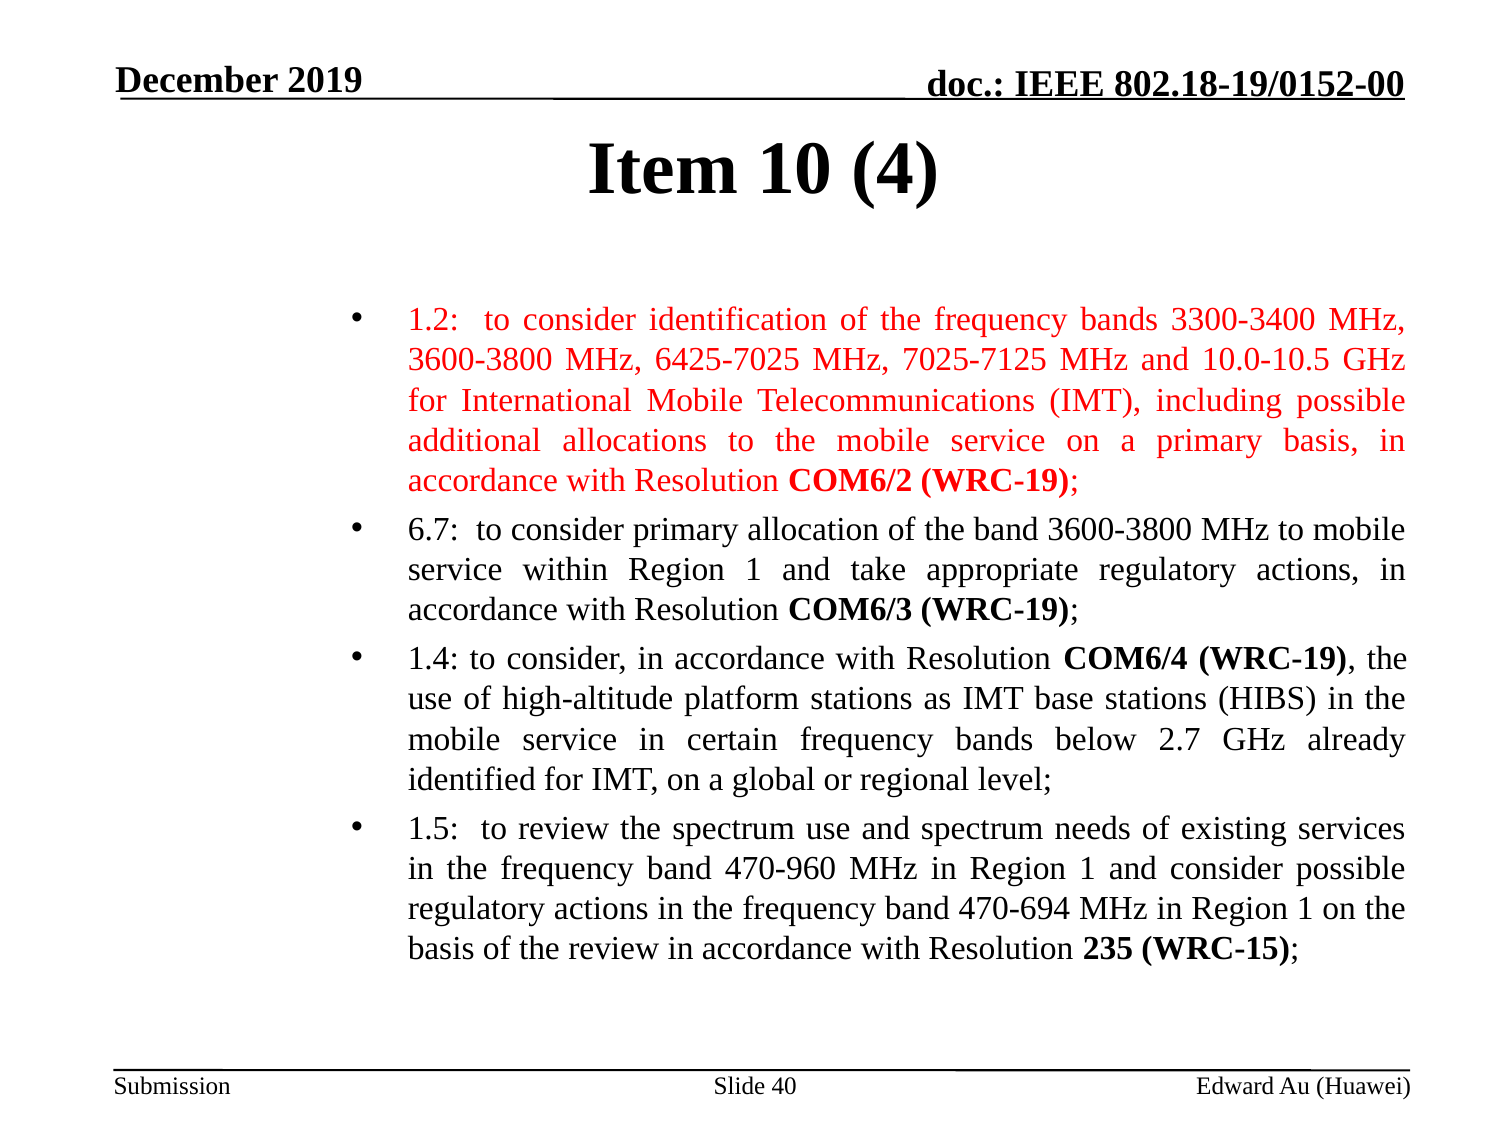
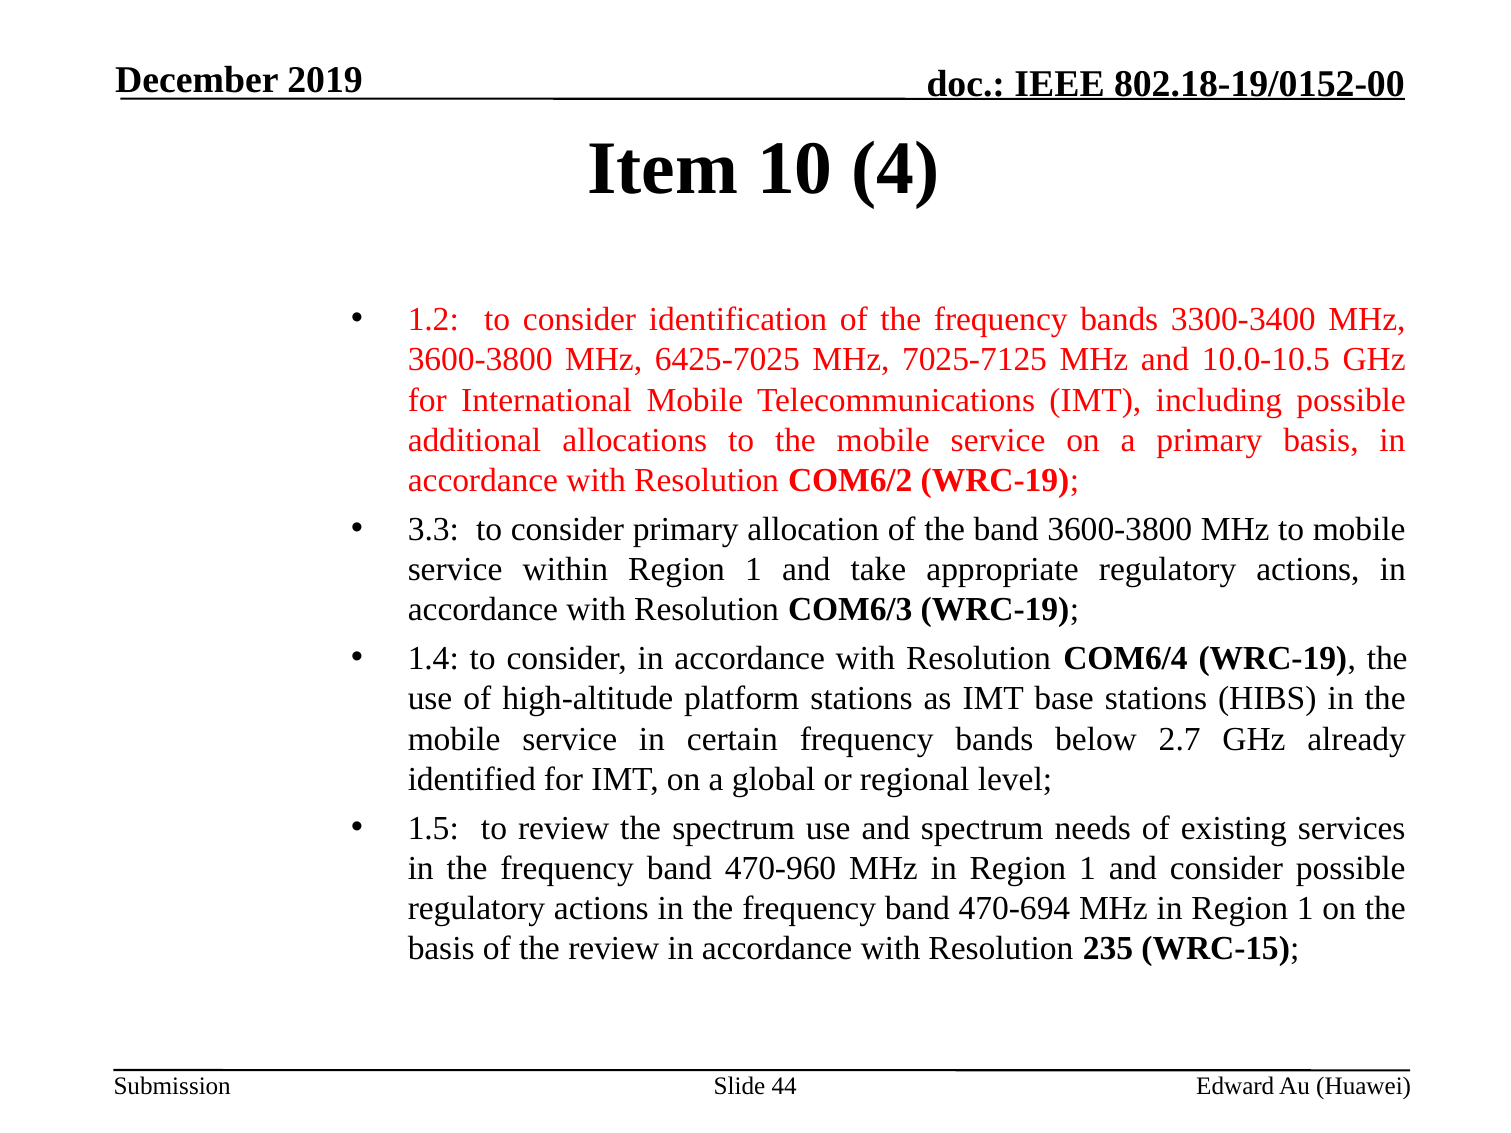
6.7: 6.7 -> 3.3 (433, 529)
40: 40 -> 44 (784, 1087)
